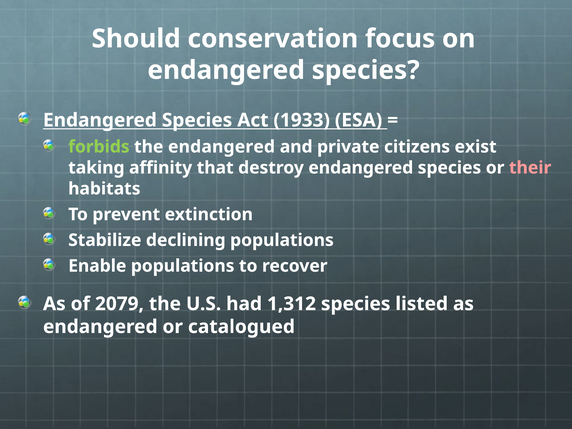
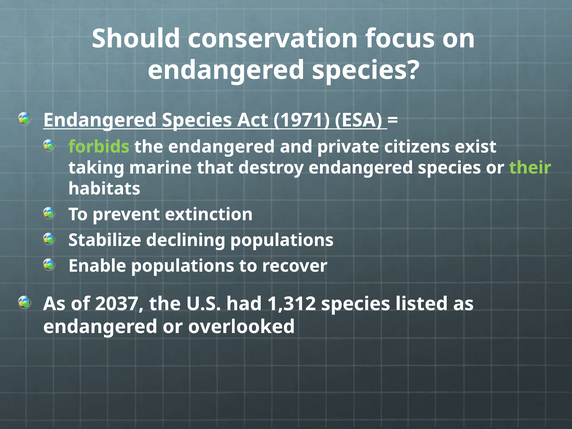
1933: 1933 -> 1971 (302, 120)
affinity: affinity -> marine (161, 168)
their colour: pink -> light green (530, 168)
2079: 2079 -> 2037 (119, 304)
catalogued: catalogued -> overlooked (242, 327)
